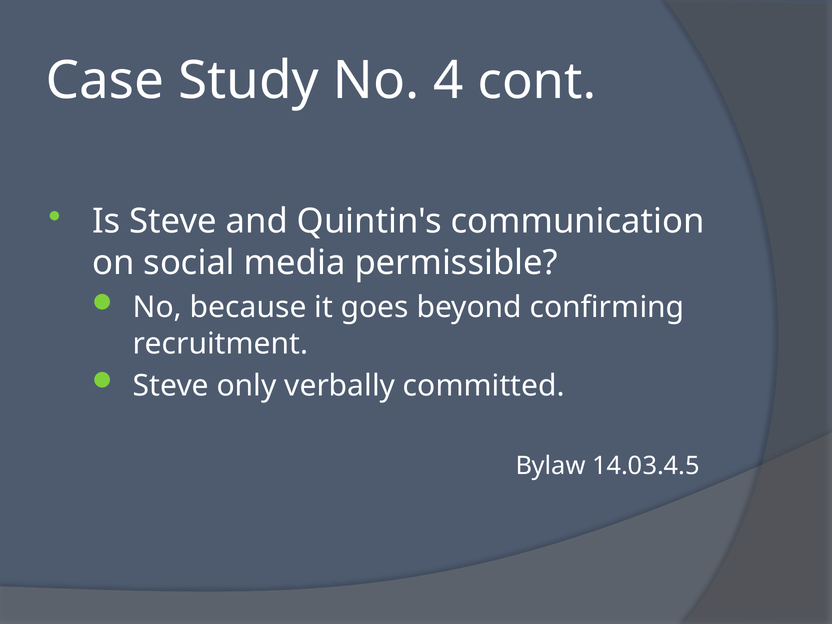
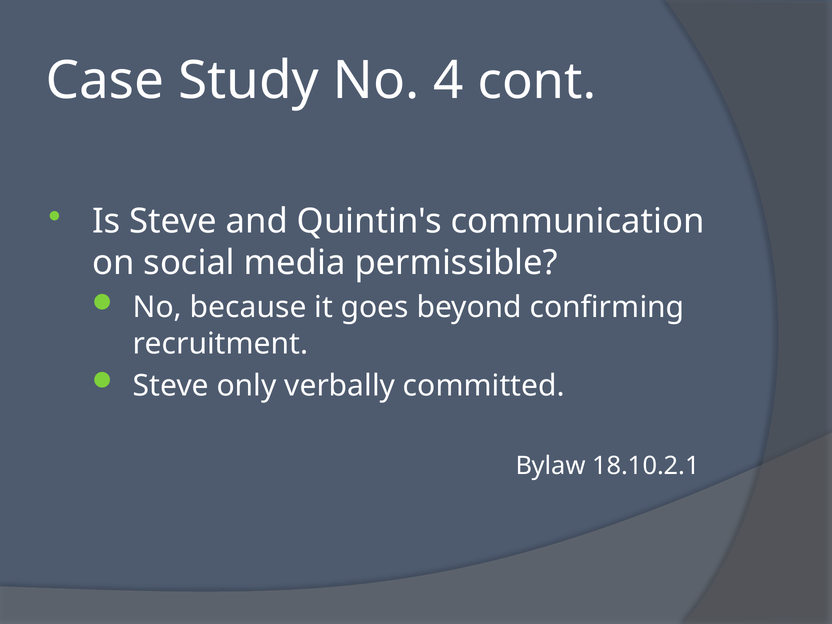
14.03.4.5: 14.03.4.5 -> 18.10.2.1 (646, 466)
